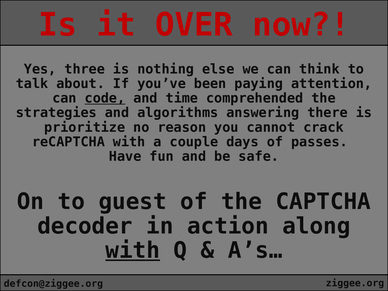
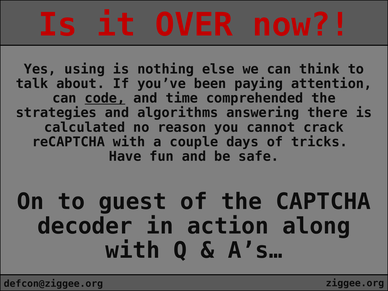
three: three -> using (85, 69)
prioritize: prioritize -> calculated (85, 127)
passes: passes -> tricks (319, 142)
with underline: present -> none (133, 250)
